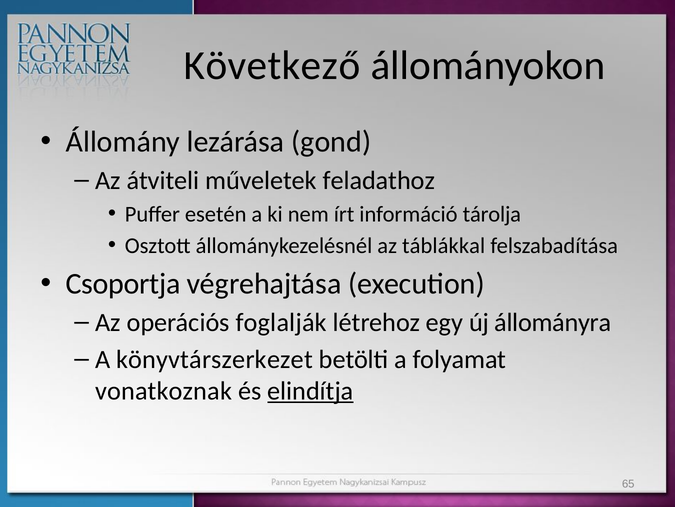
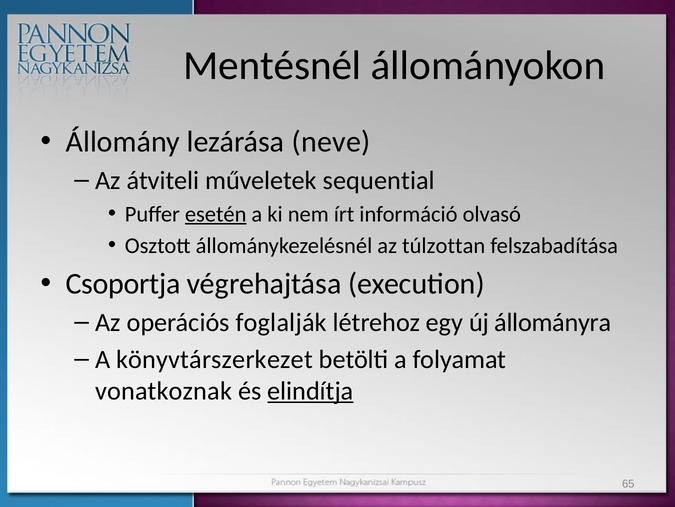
Következő: Következő -> Mentésnél (272, 65)
gond: gond -> neve (331, 142)
feladathoz: feladathoz -> sequential (379, 180)
esetén underline: none -> present (216, 214)
tárolja: tárolja -> olvasó (492, 214)
táblákkal: táblákkal -> túlzottan (444, 245)
